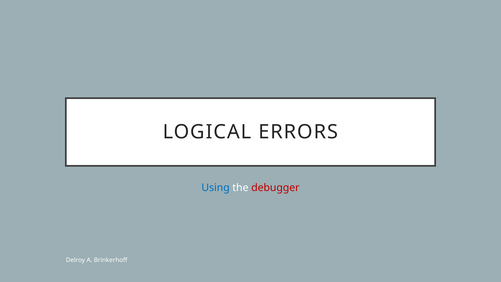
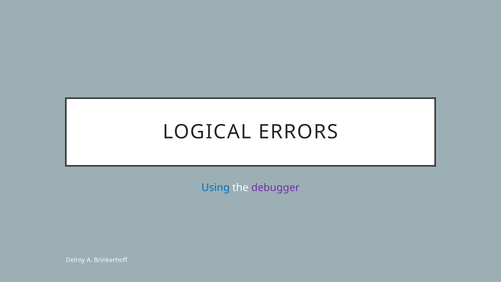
debugger colour: red -> purple (275, 188)
